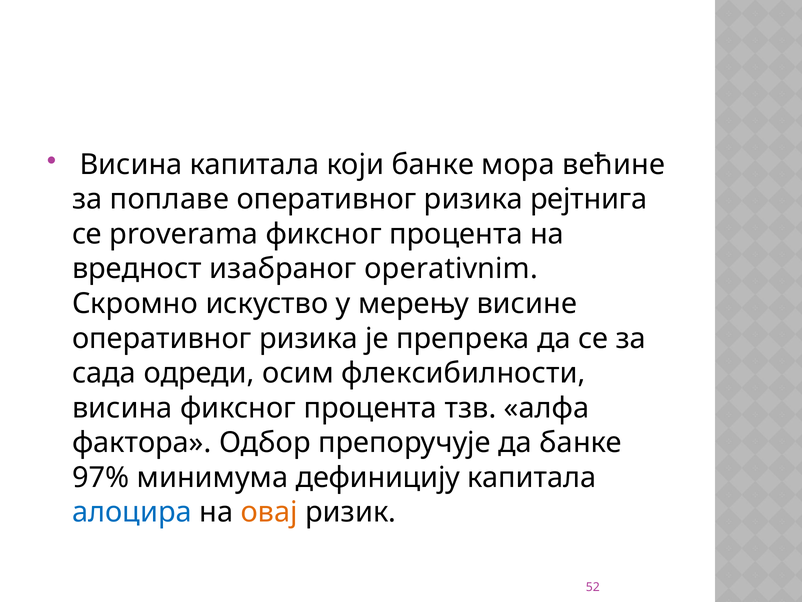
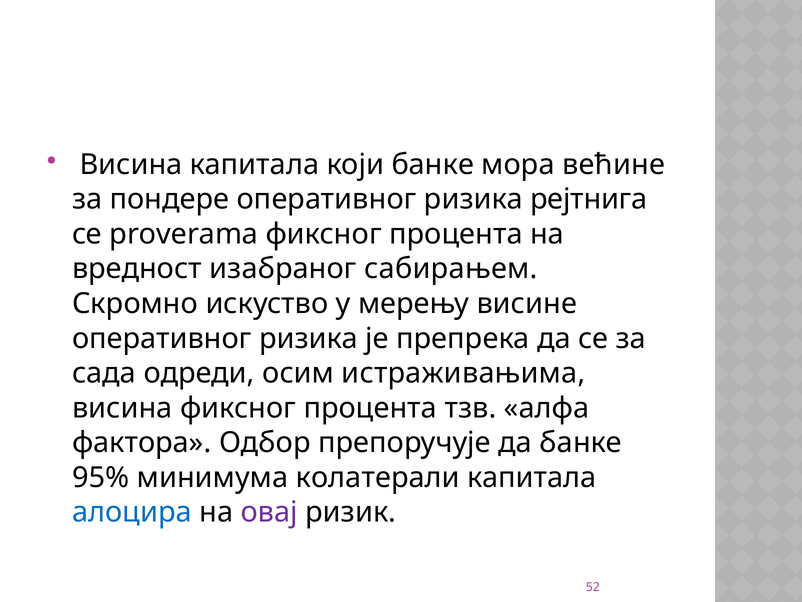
поплаве: поплаве -> пондере (169, 199)
operativnim: operativnim -> сабирањем (451, 269)
флексибилности: флексибилности -> истраживањима (463, 373)
97%: 97% -> 95% (101, 477)
дефиницију: дефиницију -> колатерали (378, 477)
овај colour: orange -> purple (269, 512)
